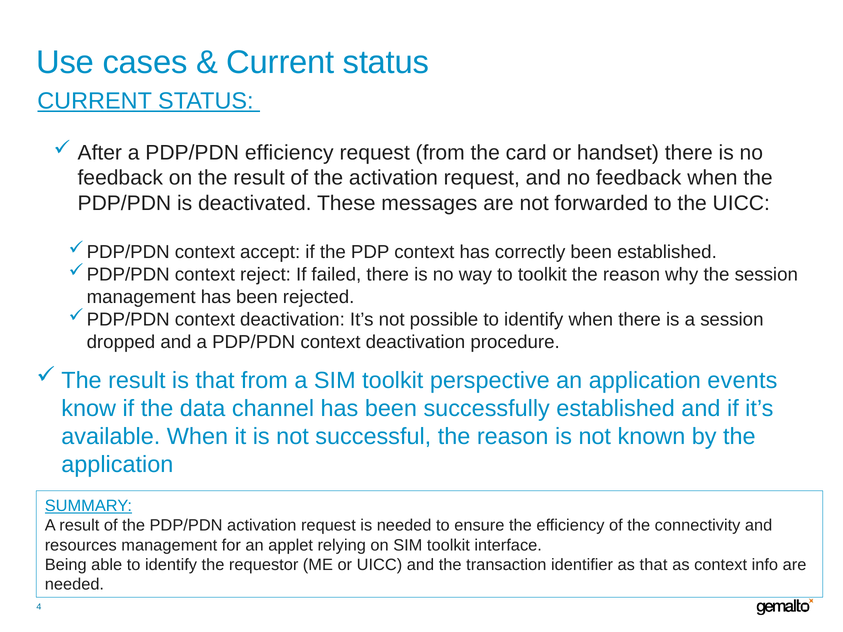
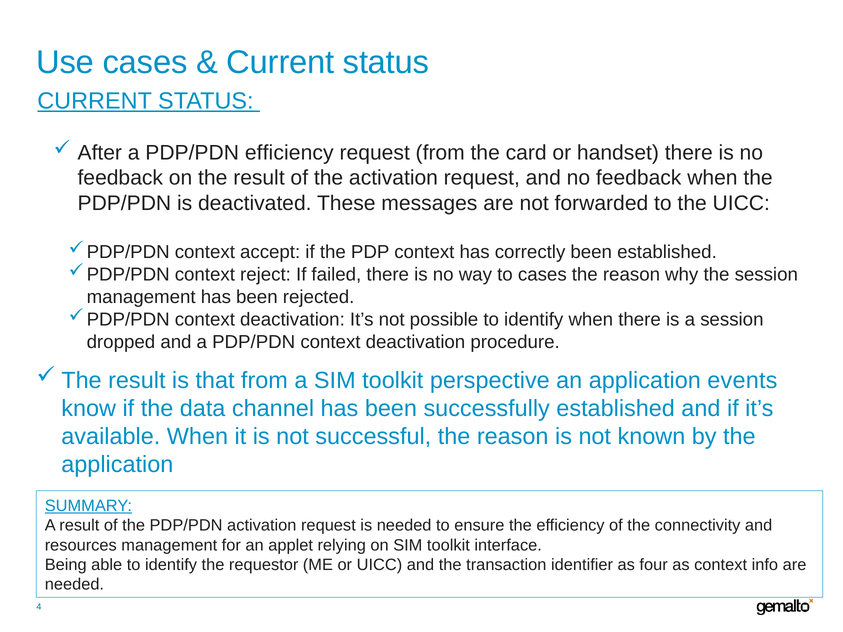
to toolkit: toolkit -> cases (542, 275)
as that: that -> four (654, 565)
